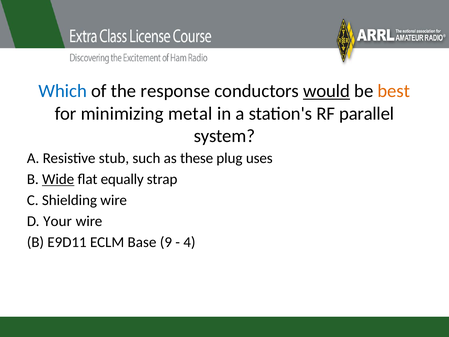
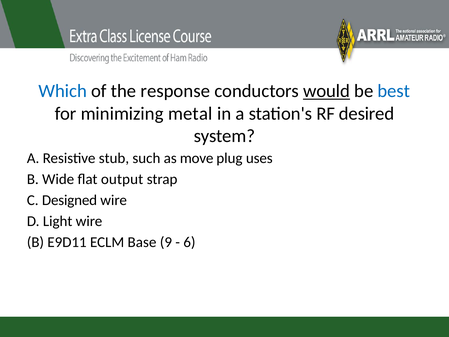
best colour: orange -> blue (394, 91)
parallel: parallel -> desired (367, 114)
these: these -> move (197, 158)
Wide underline: present -> none (58, 179)
equally: equally -> output (122, 179)
Shielding: Shielding -> Designed (70, 200)
Your: Your -> Light (58, 221)
4: 4 -> 6 (189, 242)
